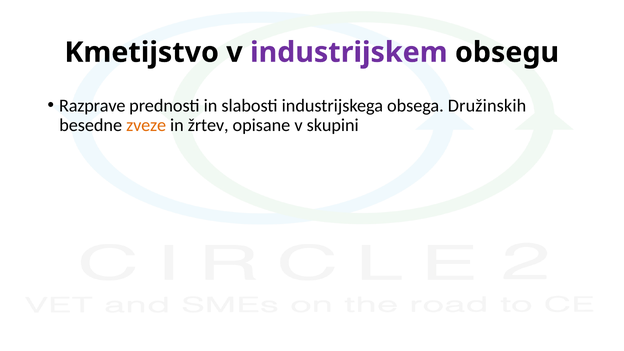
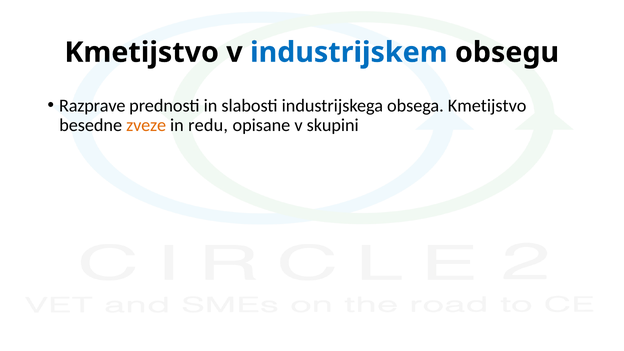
industrijskem colour: purple -> blue (349, 52)
obsega Družinskih: Družinskih -> Kmetijstvo (487, 106)
žrtev: žrtev -> redu (208, 125)
